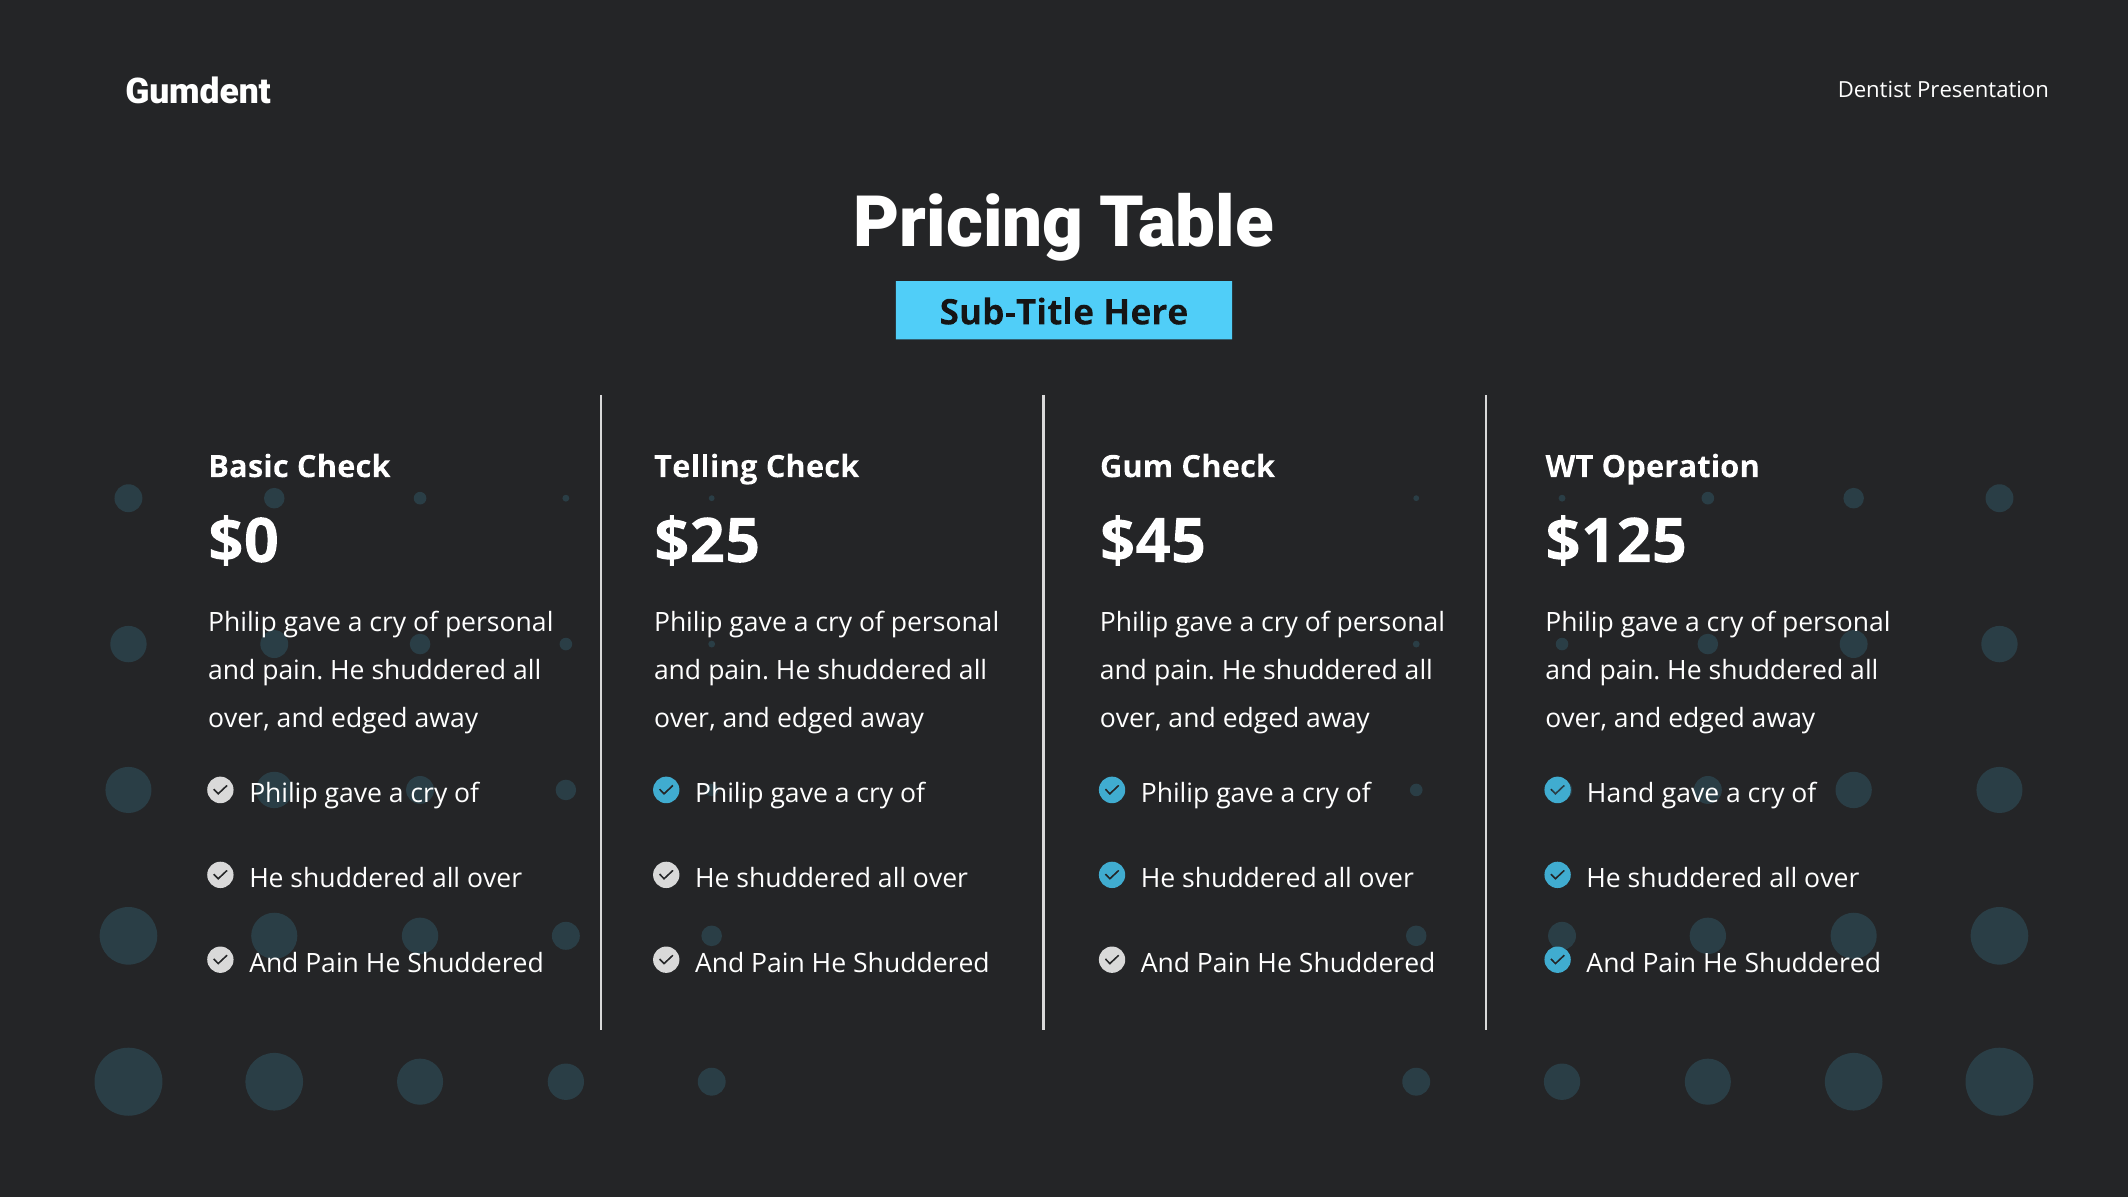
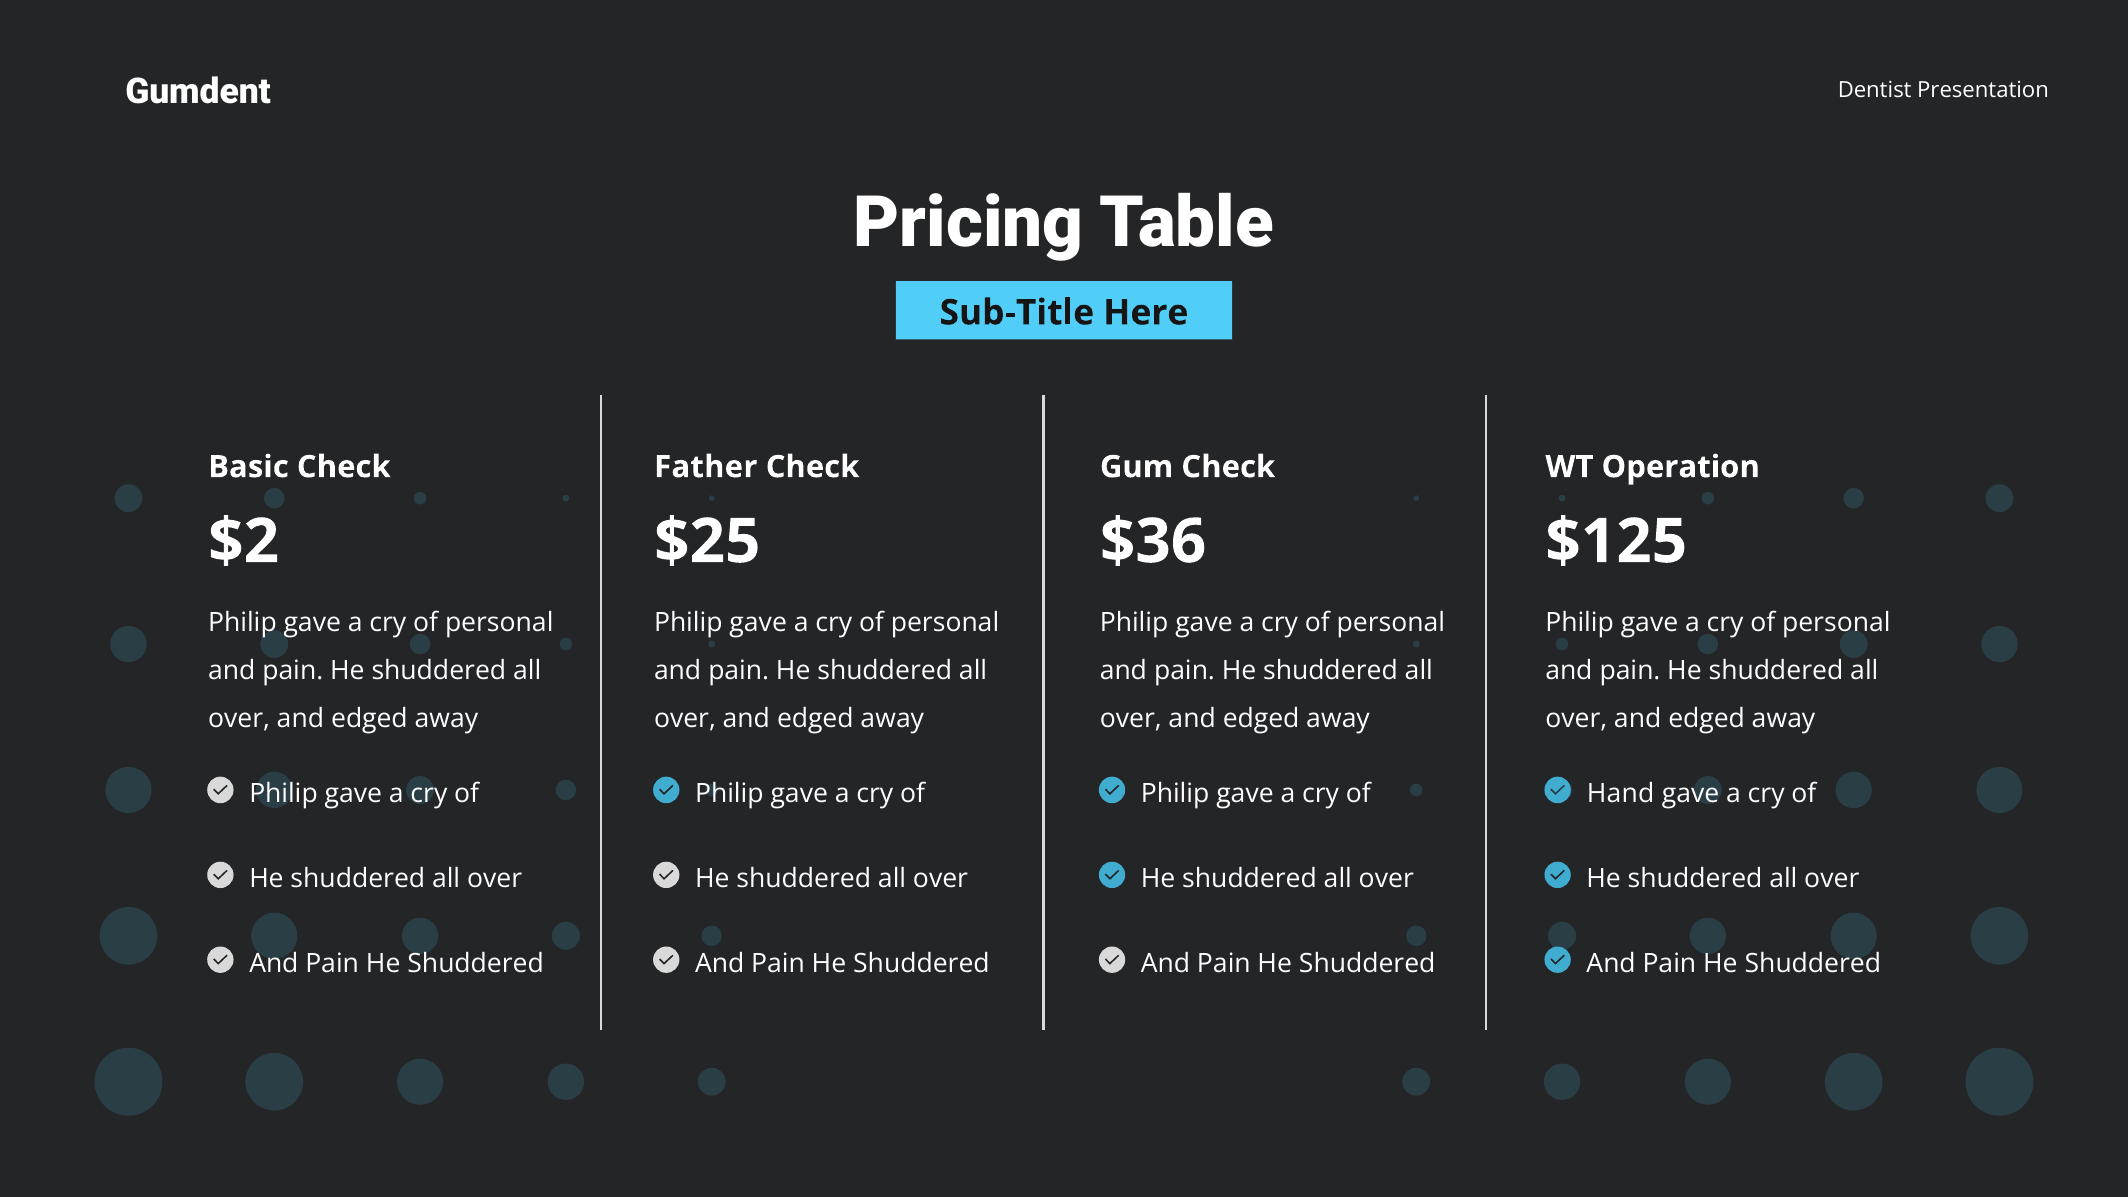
Telling: Telling -> Father (706, 467)
$0: $0 -> $2 (244, 542)
$45: $45 -> $36 (1153, 542)
